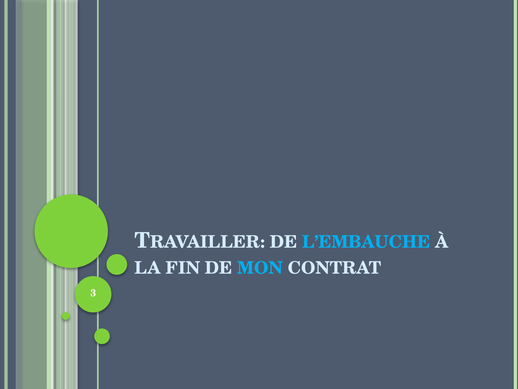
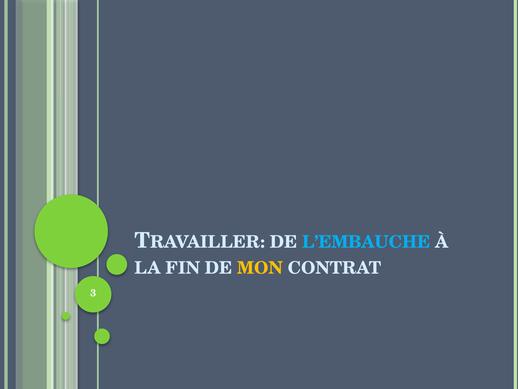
MON colour: light blue -> yellow (260, 268)
